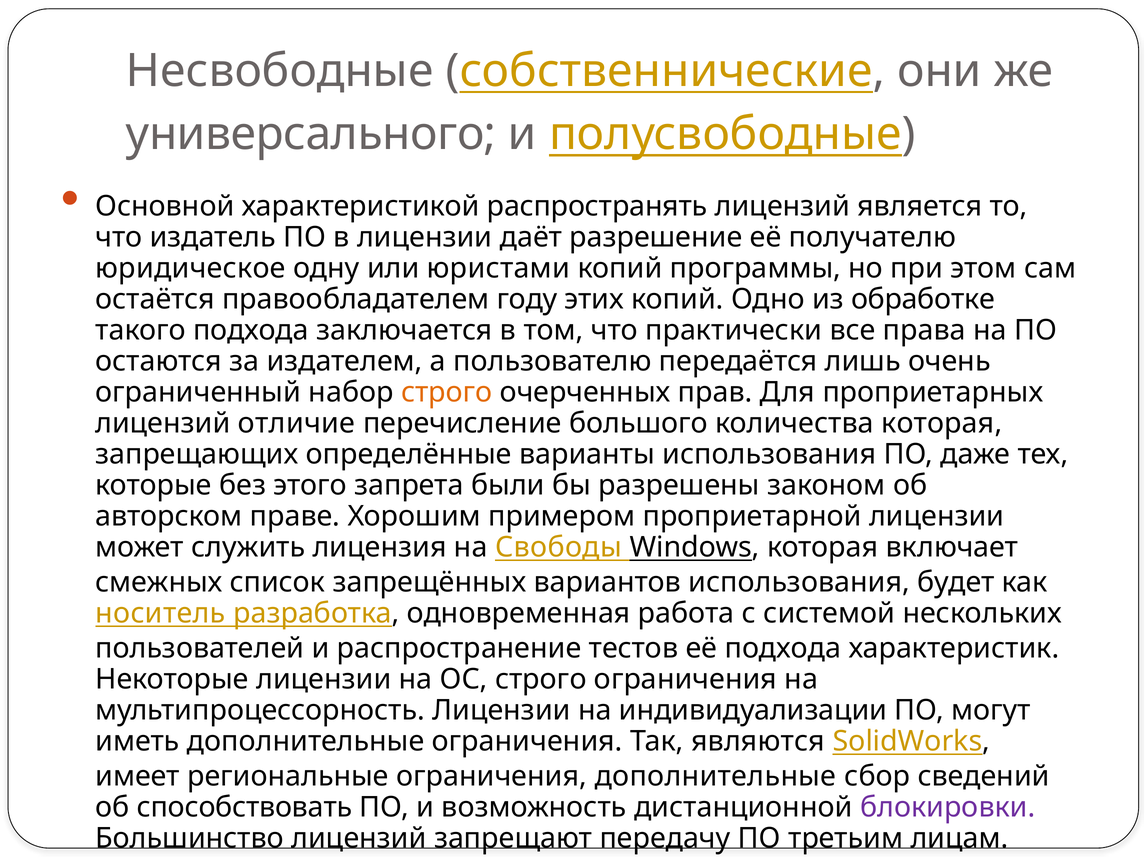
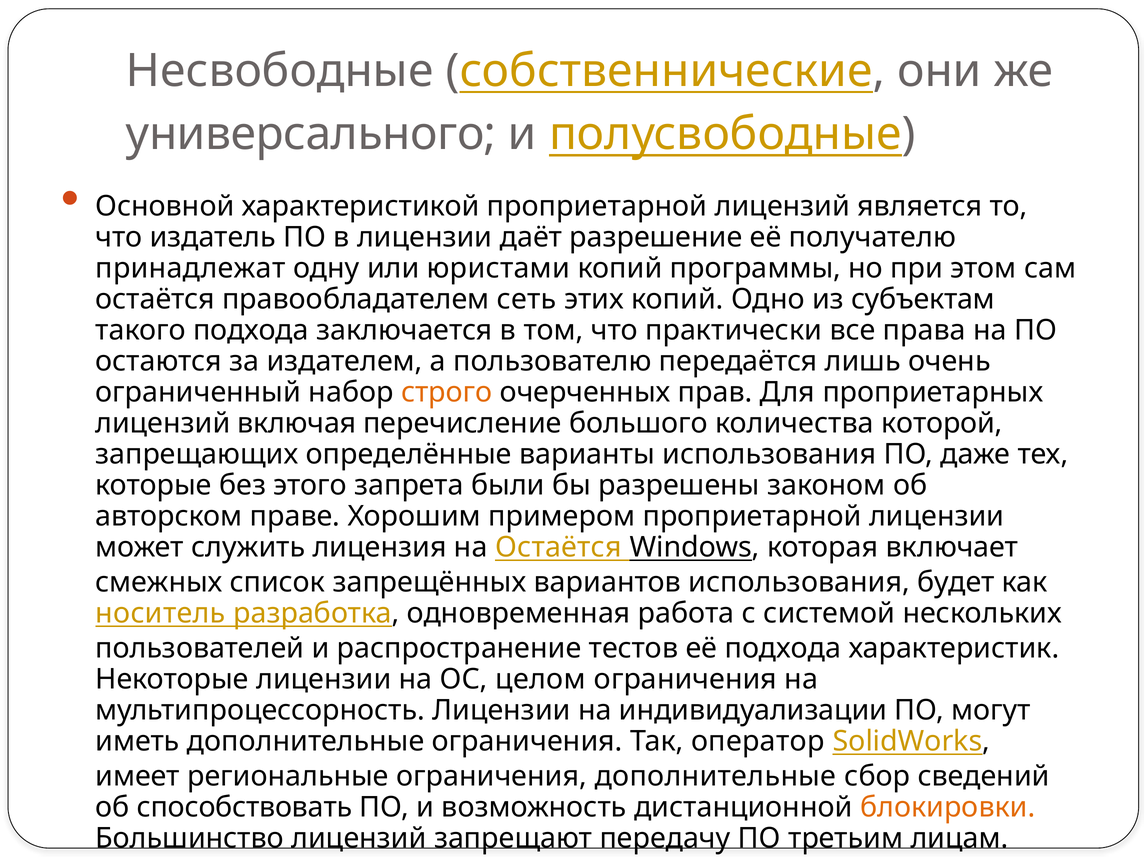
характеристикой распространять: распространять -> проприетарной (597, 206)
юридическое: юридическое -> принадлежат (190, 268)
году: году -> сеть (527, 299)
обработке: обработке -> субъектам (923, 299)
отличие: отличие -> включая (297, 423)
количества которая: которая -> которой (942, 423)
на Свободы: Свободы -> Остаётся (559, 547)
ОС строго: строго -> целом (541, 679)
являются: являются -> оператор (758, 741)
блокировки colour: purple -> orange (948, 808)
